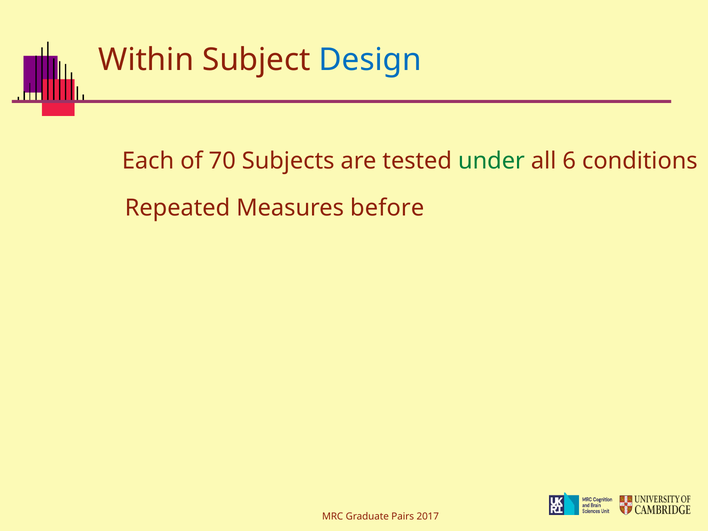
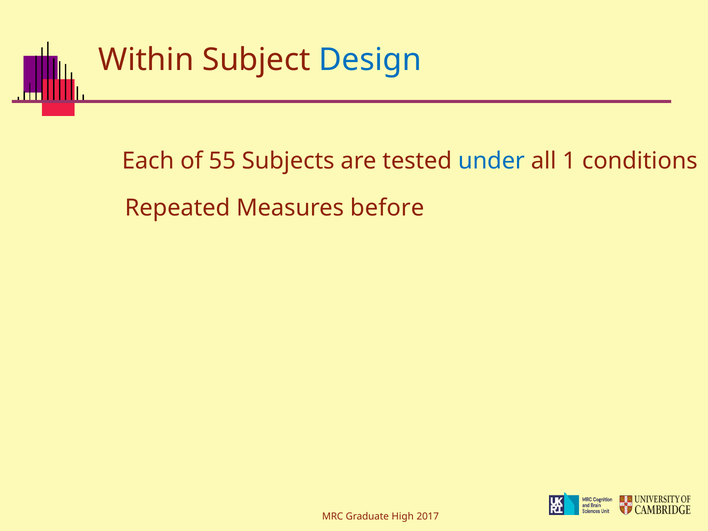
70: 70 -> 55 (222, 161)
under colour: green -> blue (491, 161)
6: 6 -> 1 (569, 161)
Pairs: Pairs -> High (403, 516)
